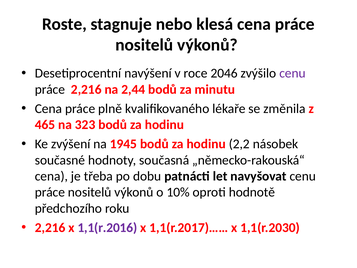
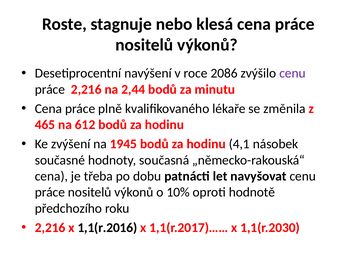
2046: 2046 -> 2086 (224, 73)
323: 323 -> 612 (85, 125)
2,2: 2,2 -> 4,1 (239, 144)
1,1(r.2016 colour: purple -> black (107, 227)
